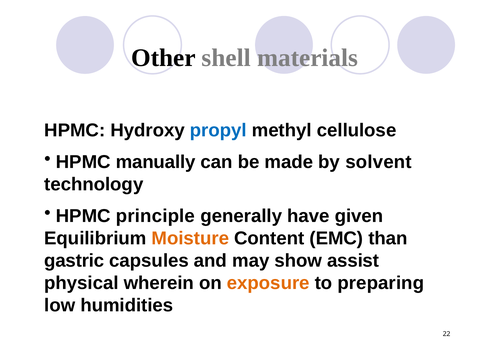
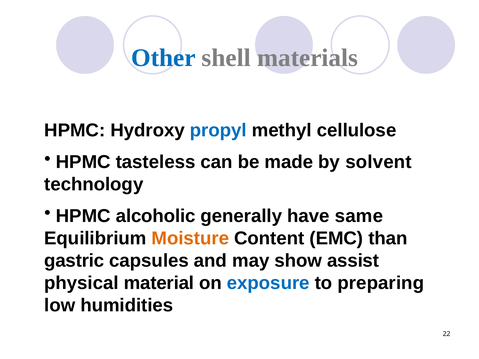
Other colour: black -> blue (163, 58)
manually: manually -> tasteless (156, 162)
principle: principle -> alcoholic (156, 216)
given: given -> same (359, 216)
wherein: wherein -> material (159, 283)
exposure colour: orange -> blue (268, 283)
